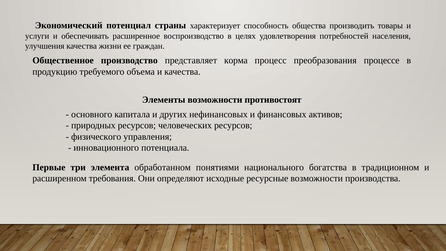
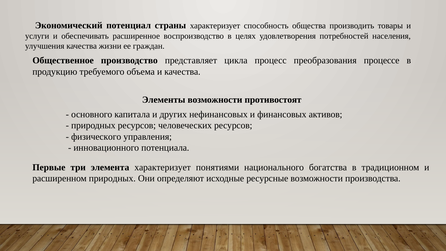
корма: корма -> цикла (236, 60)
элемента обработанном: обработанном -> характеризует (163, 167)
расширенном требования: требования -> природных (112, 178)
